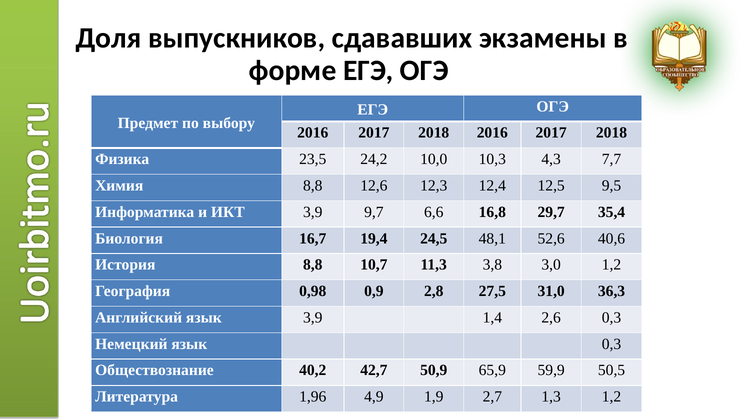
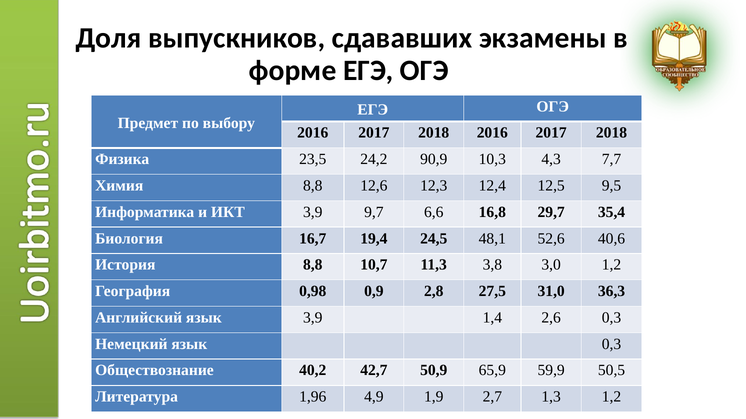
10,0: 10,0 -> 90,9 (434, 159)
